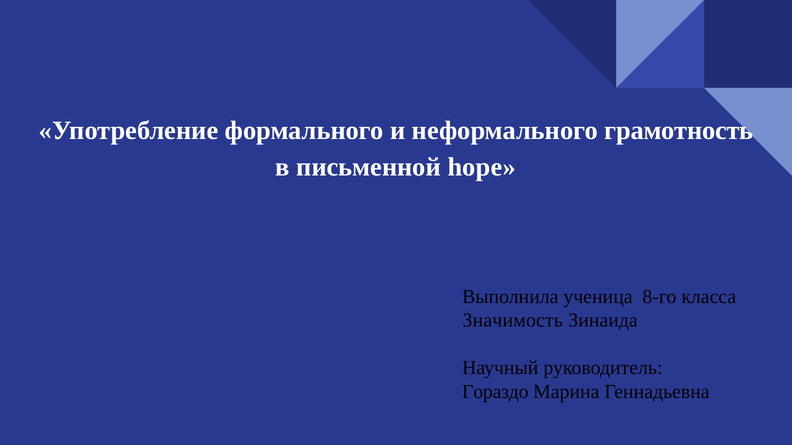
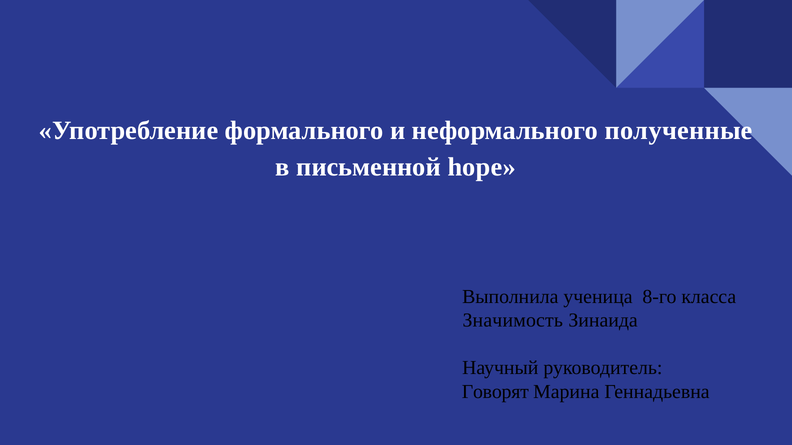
грамотность: грамотность -> полученные (679, 131)
Гораздо: Гораздо -> Говорят (495, 392)
